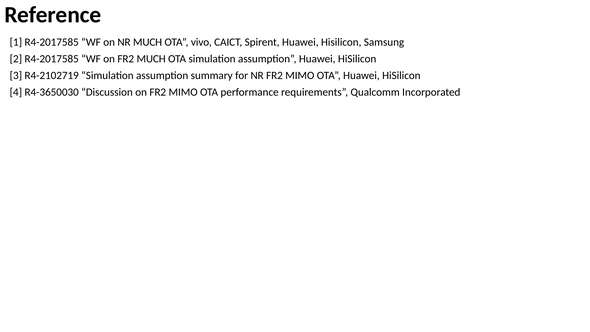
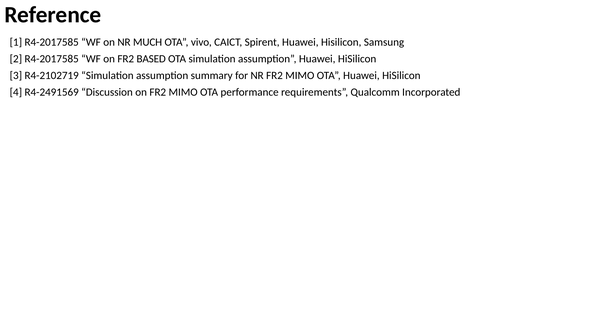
FR2 MUCH: MUCH -> BASED (151, 59)
R4-3650030: R4-3650030 -> R4-2491569 (52, 92)
